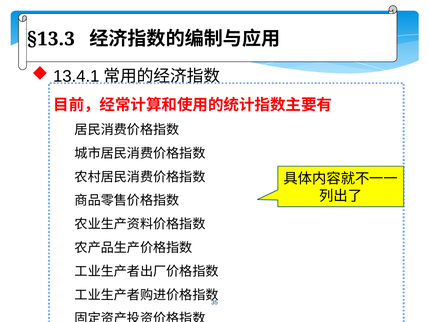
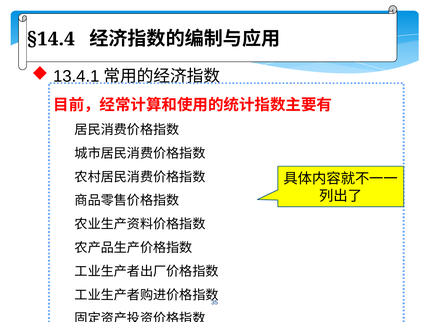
§13.3: §13.3 -> §14.4 (51, 39)
